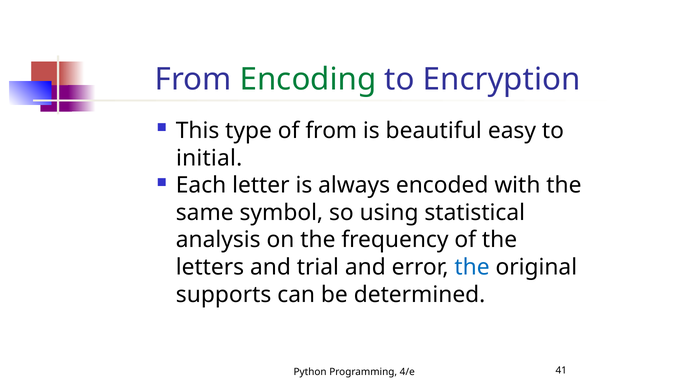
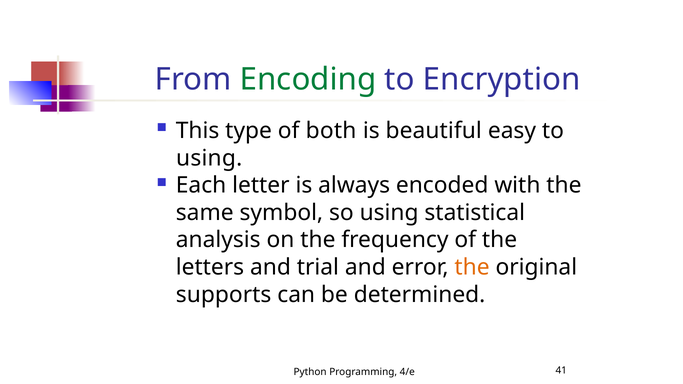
of from: from -> both (331, 131)
initial: initial -> using (209, 158)
the colour: blue -> orange (472, 267)
